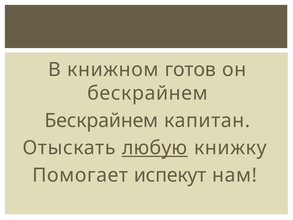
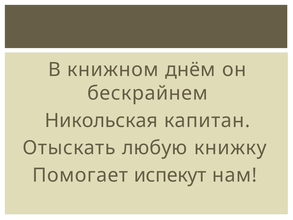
готов: готов -> днём (190, 70)
Бескрайнем: Бескрайнем -> Никольская (101, 120)
любую underline: present -> none (155, 148)
